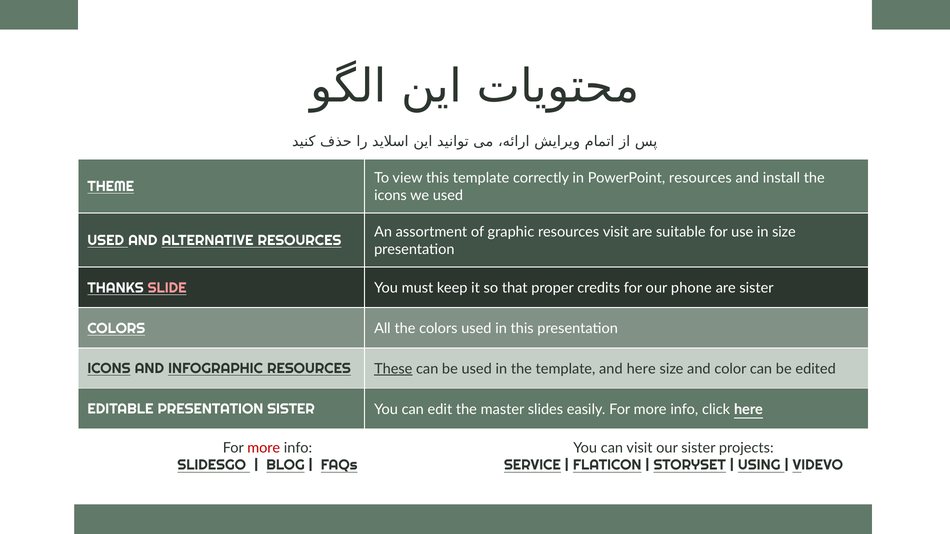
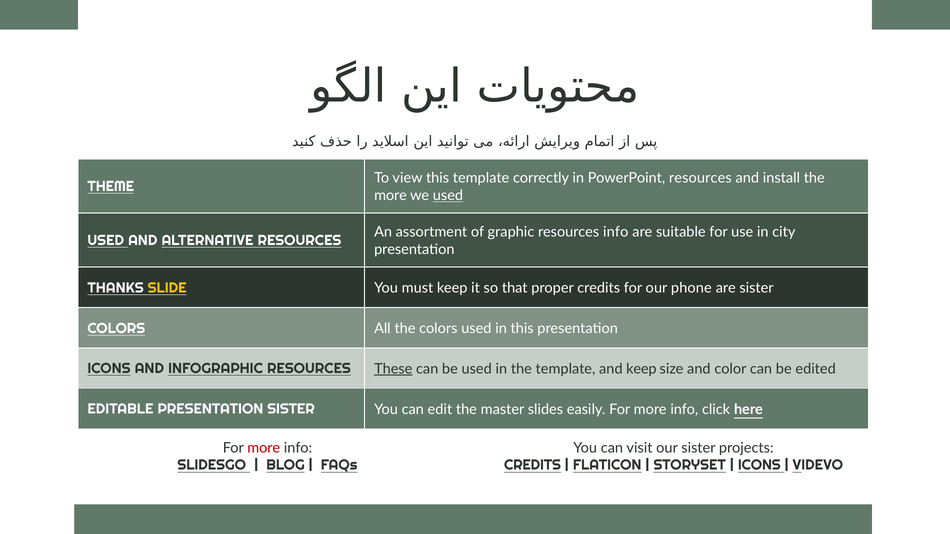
icons: icons -> more (390, 196)
used underline: none -> present (448, 196)
resources visit: visit -> info (616, 232)
in size: size -> city (784, 232)
SLIDE colour: pink -> yellow (167, 288)
and here: here -> keep (641, 369)
SERVICE: SERVICE -> CREDITS (532, 466)
USING: USING -> ICONS (759, 466)
